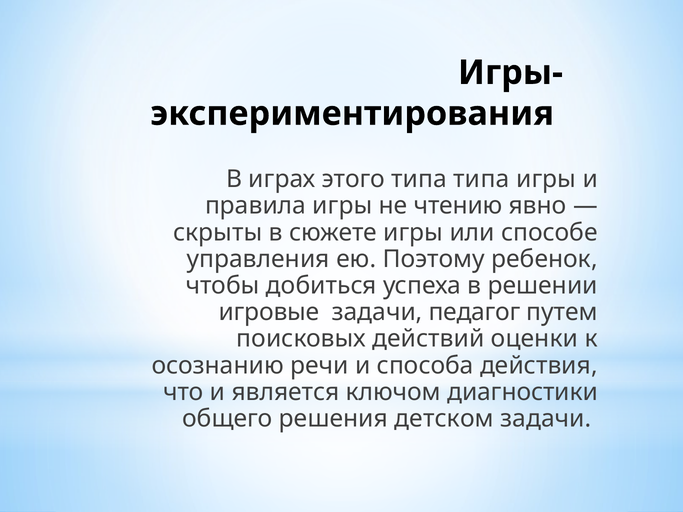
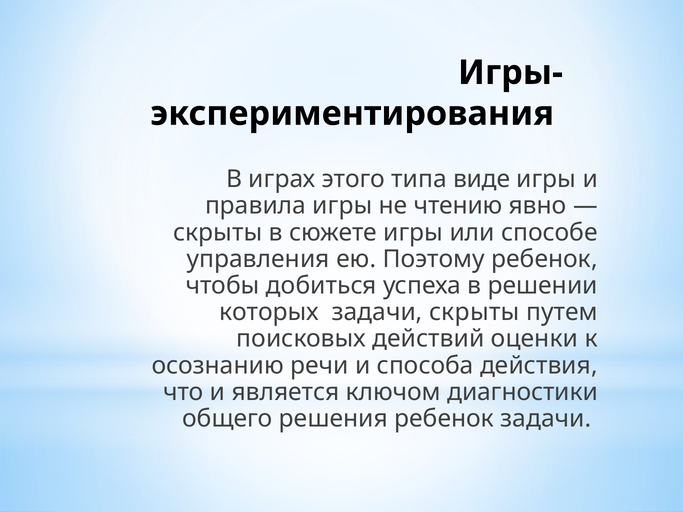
типа типа: типа -> виде (482, 179)
игровые: игровые -> которых (269, 312)
задачи педагог: педагог -> скрыты (474, 312)
решения детском: детском -> ребенок (444, 419)
